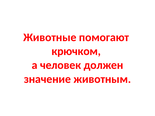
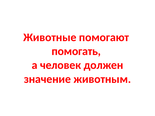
крючком: крючком -> помогать (76, 51)
